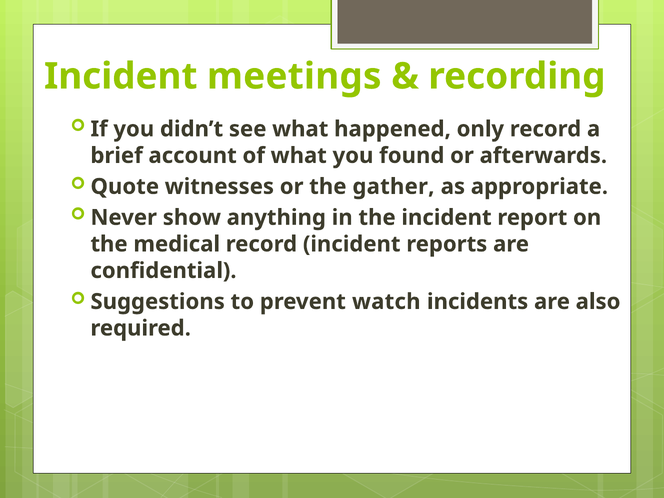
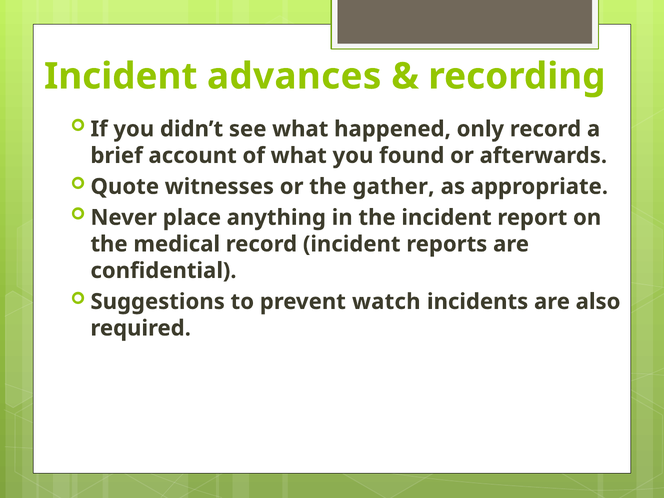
meetings: meetings -> advances (294, 76)
show: show -> place (192, 218)
